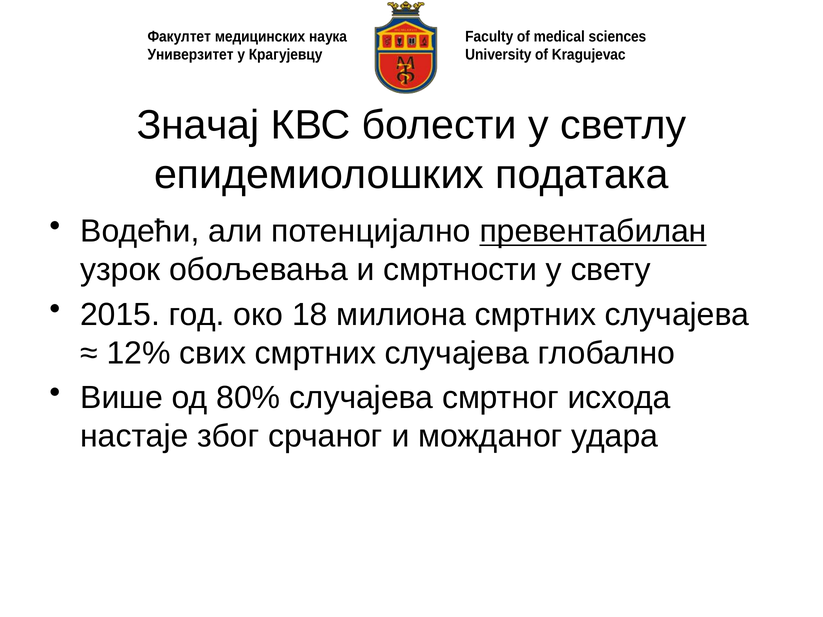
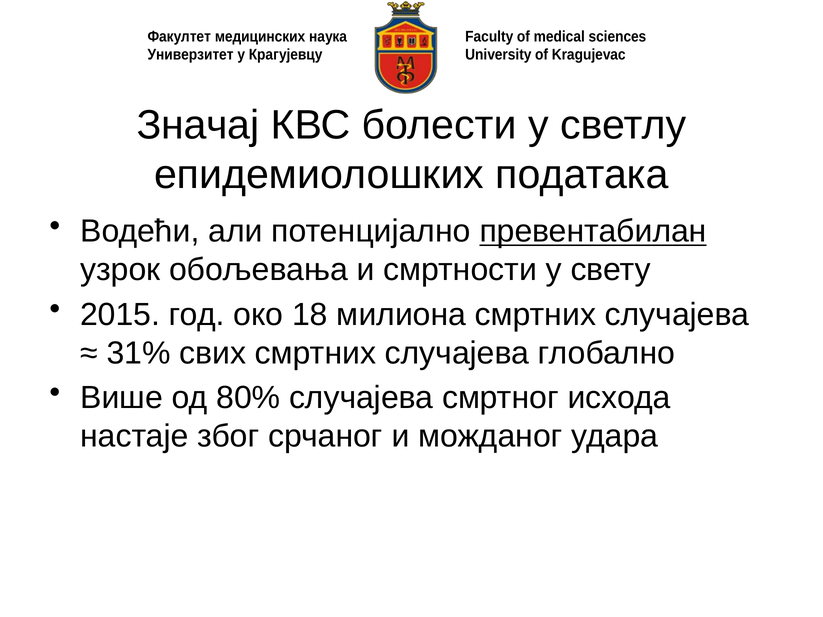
12%: 12% -> 31% (139, 353)
